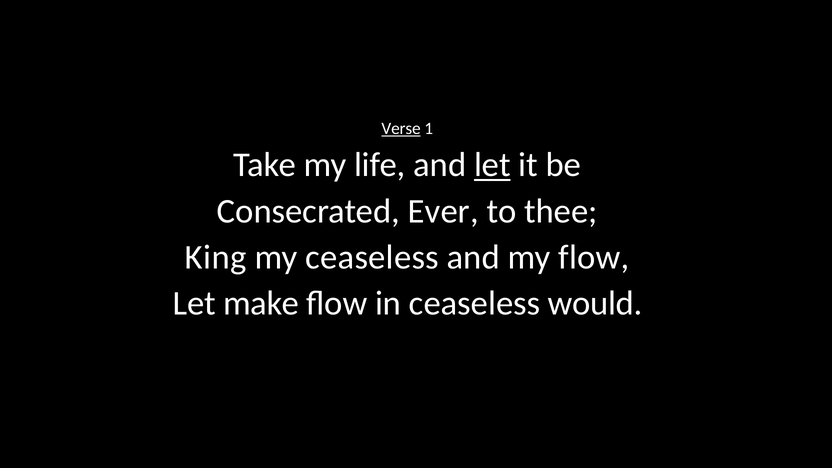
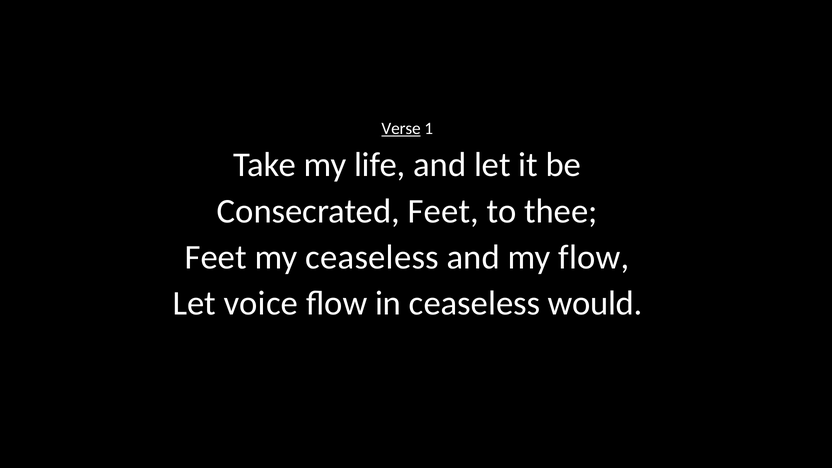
let underline: present -> none (492, 165)
Consecrated Ever: Ever -> Feet (443, 211)
King: King -> Feet (216, 257)
make: make -> voice (261, 303)
